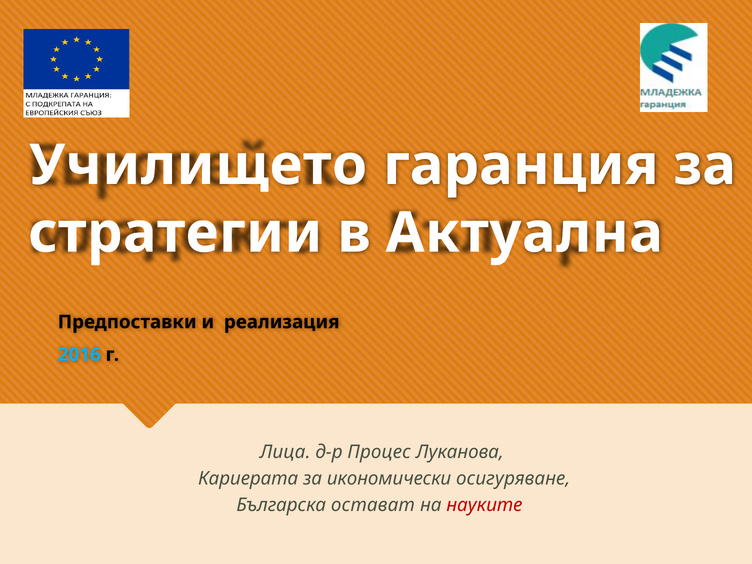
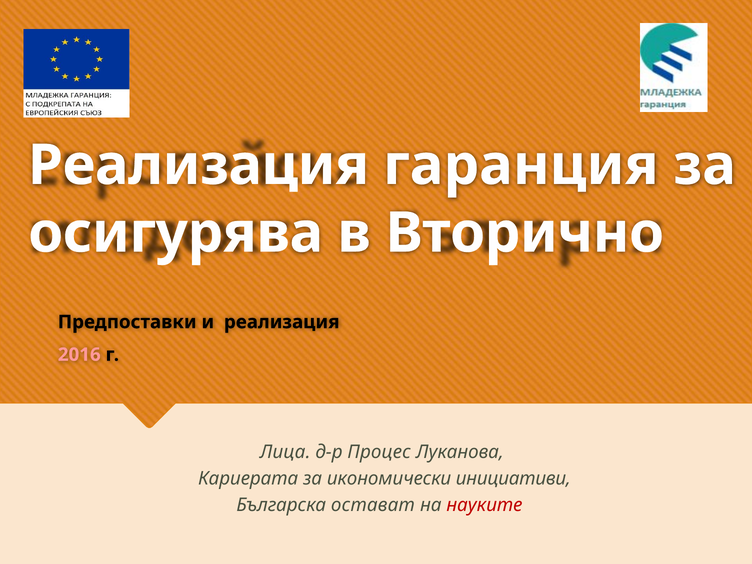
Училището: Училището -> Реализация (199, 165)
стратегии: стратегии -> осигурява (176, 233)
Актуална: Актуална -> Вторично (525, 233)
2016 colour: light blue -> pink (79, 355)
осигуряване: осигуряване -> инициативи (513, 479)
